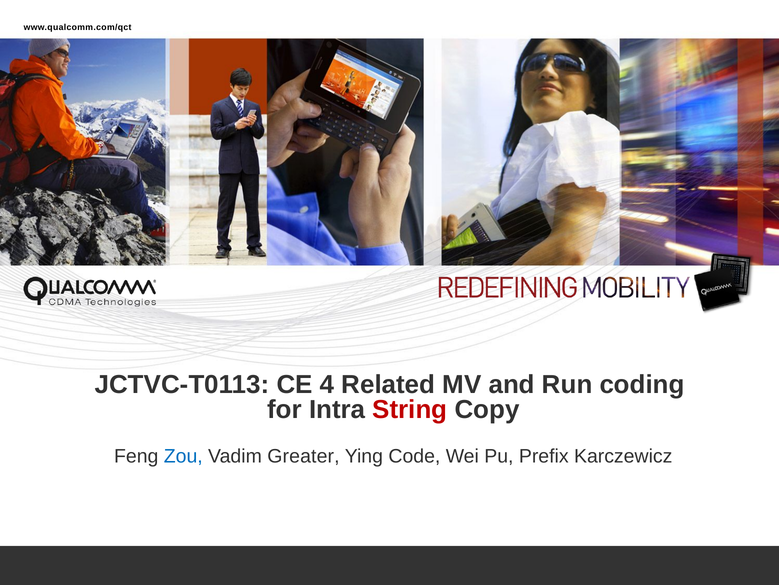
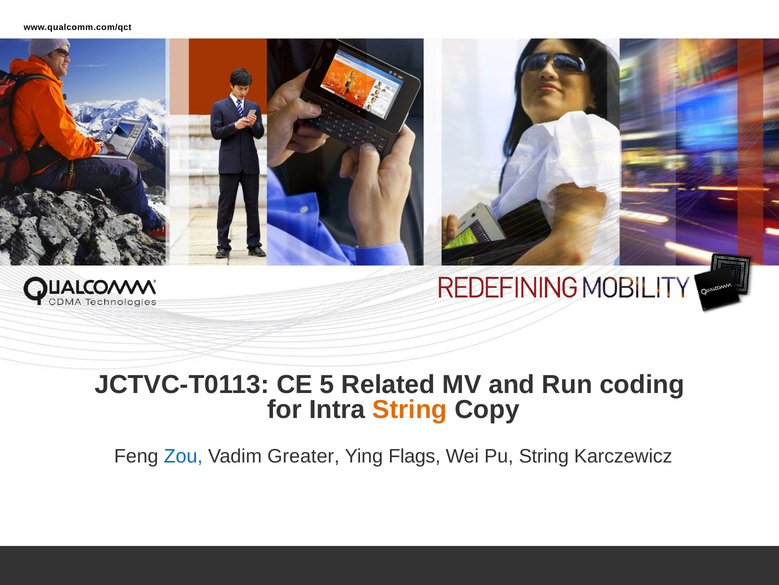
4: 4 -> 5 (327, 384)
String colour: red -> orange (410, 409)
Code: Code -> Flags (414, 456)
Pu Prefix: Prefix -> String (544, 456)
